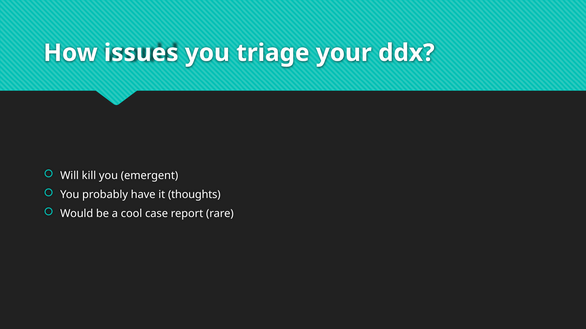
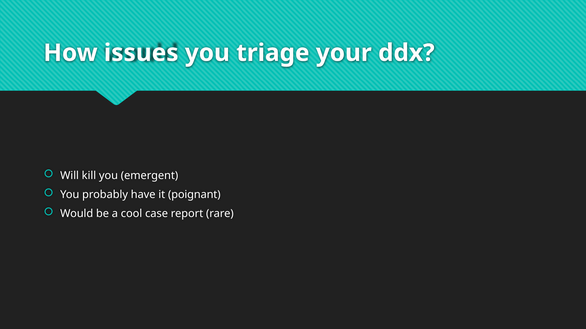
thoughts: thoughts -> poignant (194, 195)
